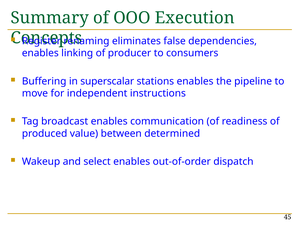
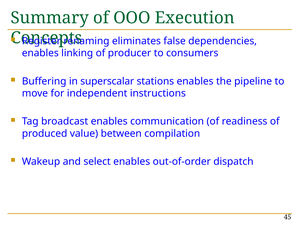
determined: determined -> compilation (172, 134)
